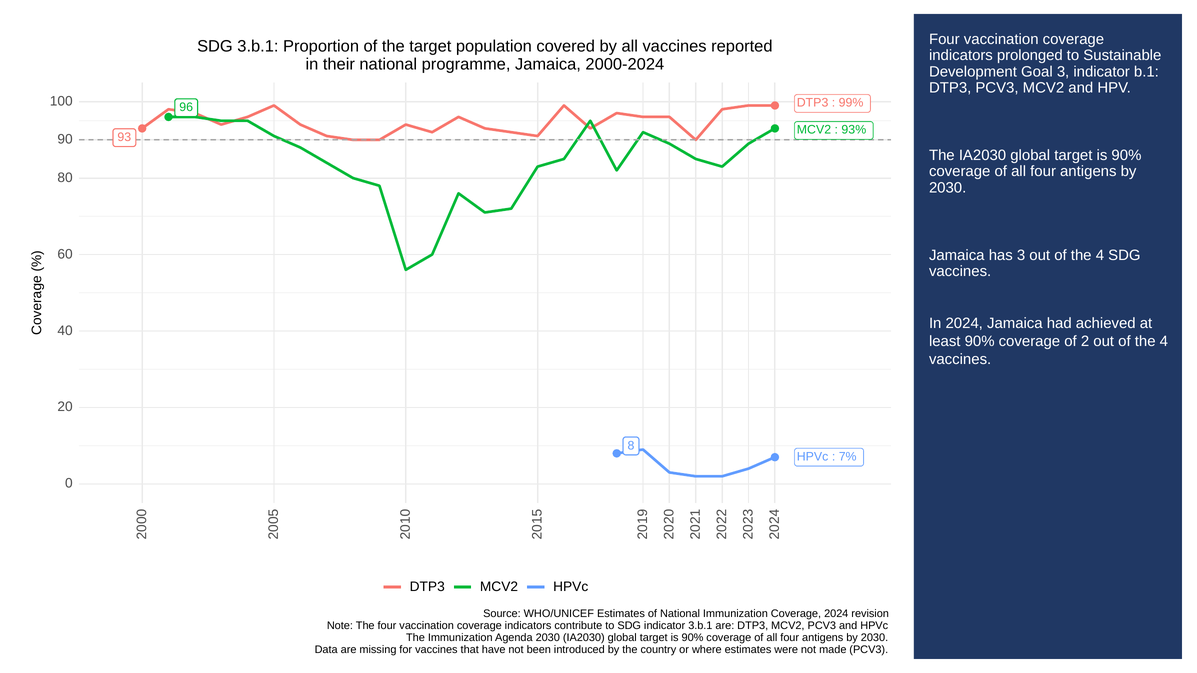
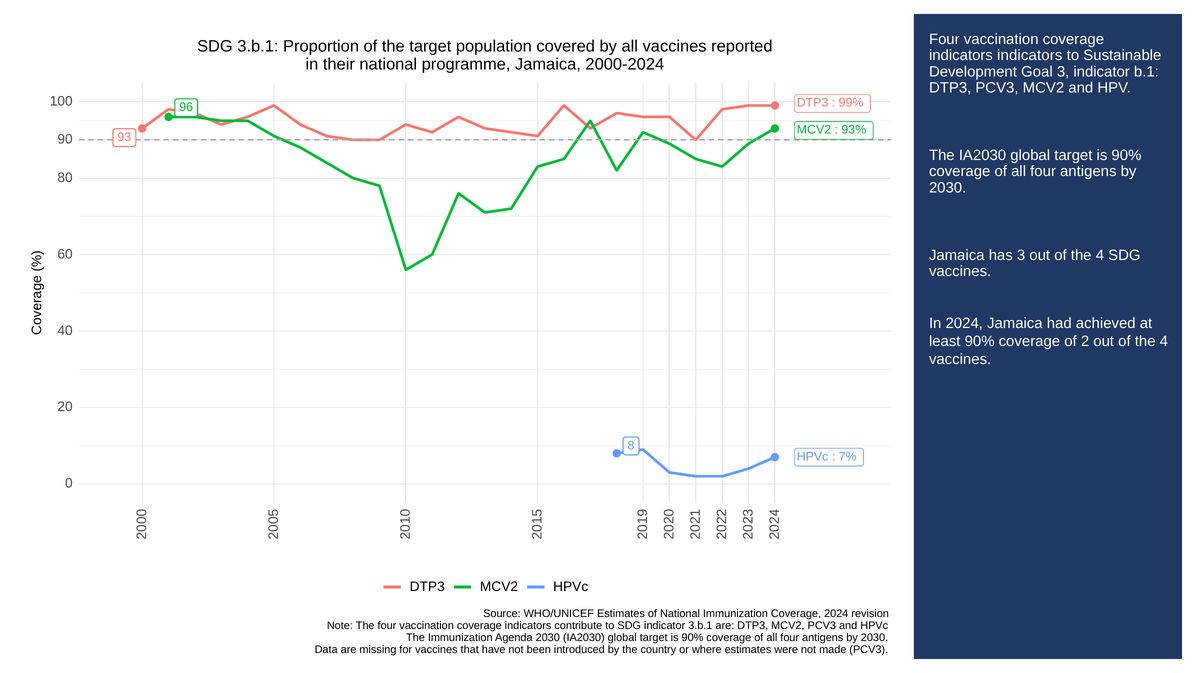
indicators prolonged: prolonged -> indicators (1030, 56)
